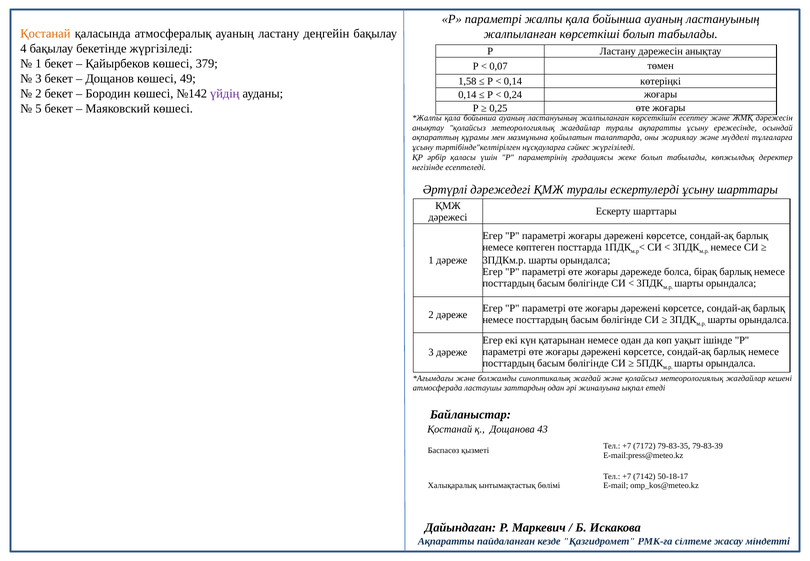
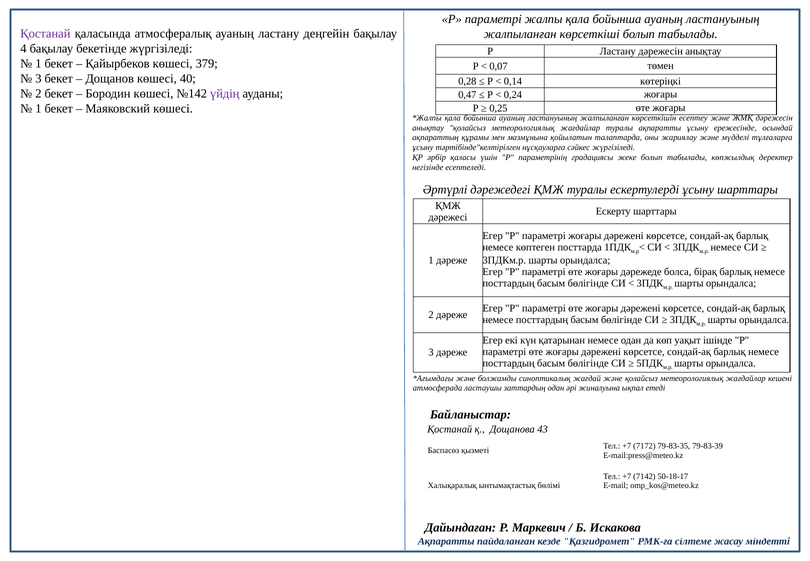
Қостанай colour: orange -> purple (45, 34)
49: 49 -> 40 (188, 79)
1,58: 1,58 -> 0,28 (467, 81)
0,14: 0,14 -> 0,47 (467, 95)
5: 5 -> 1 (38, 108)
